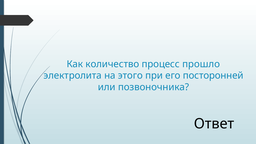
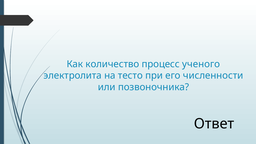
прошло: прошло -> ученого (201, 64)
этого: этого -> тесто (130, 76)
посторонней: посторонней -> численности (213, 76)
